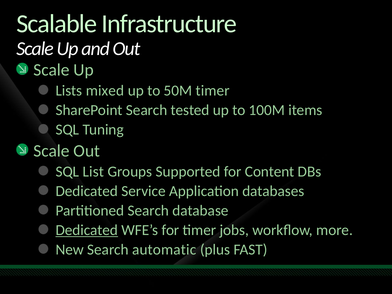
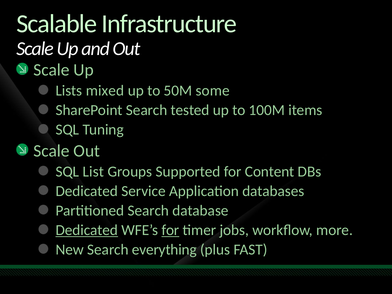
50M timer: timer -> some (213, 91)
for underline: none -> present (170, 230)
automatic: automatic -> everything (164, 250)
